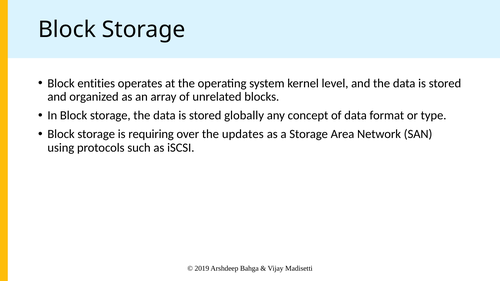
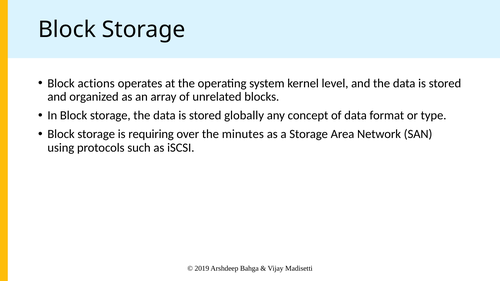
entities: entities -> actions (96, 83)
updates: updates -> minutes (243, 134)
